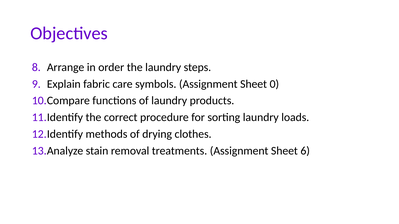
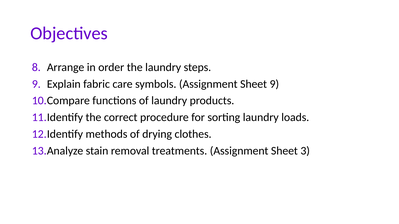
Sheet 0: 0 -> 9 (274, 84)
6: 6 -> 3 (305, 151)
